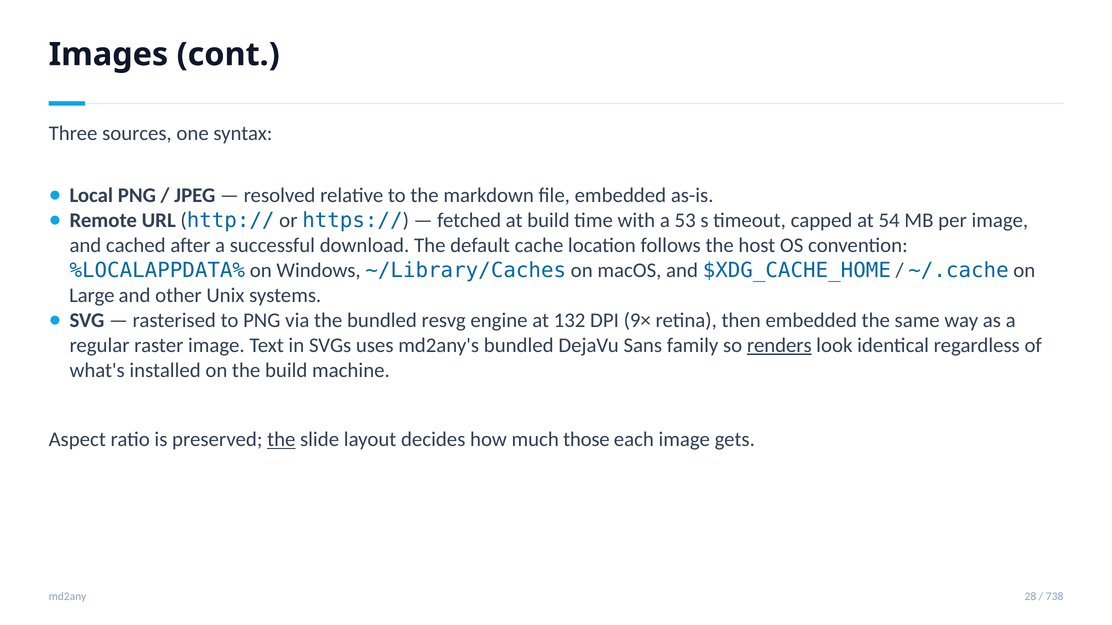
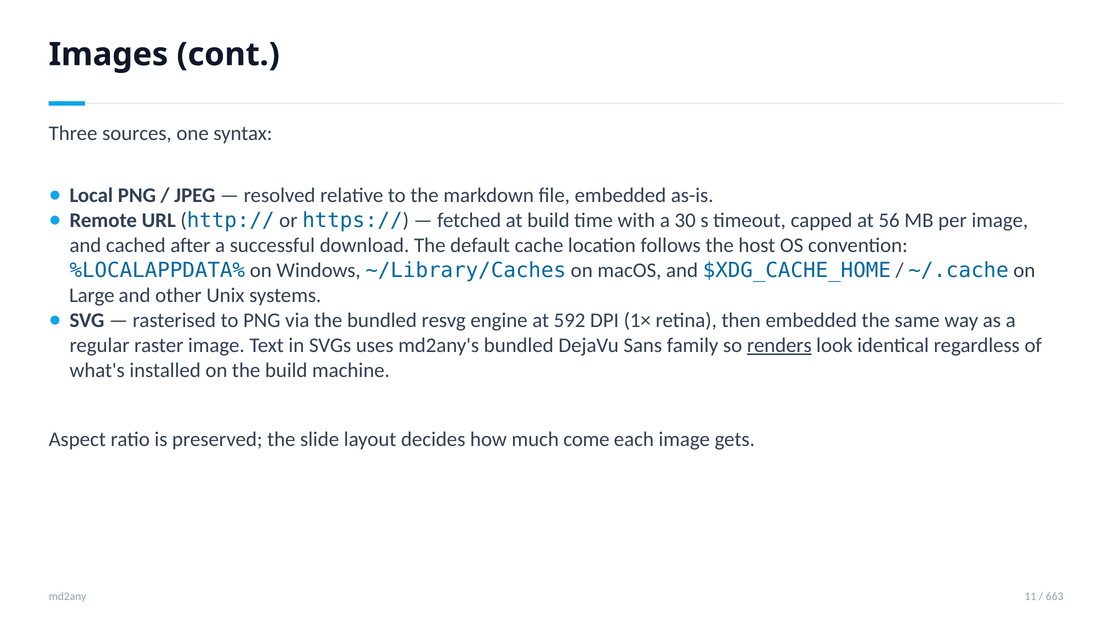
53: 53 -> 30 (685, 220)
54: 54 -> 56 (889, 220)
132: 132 -> 592 (570, 321)
9×: 9× -> 1× (637, 321)
the underline: present -> none (281, 440)
those: those -> come (586, 440)
28: 28 -> 11 (1030, 597)
738: 738 -> 663 (1055, 597)
